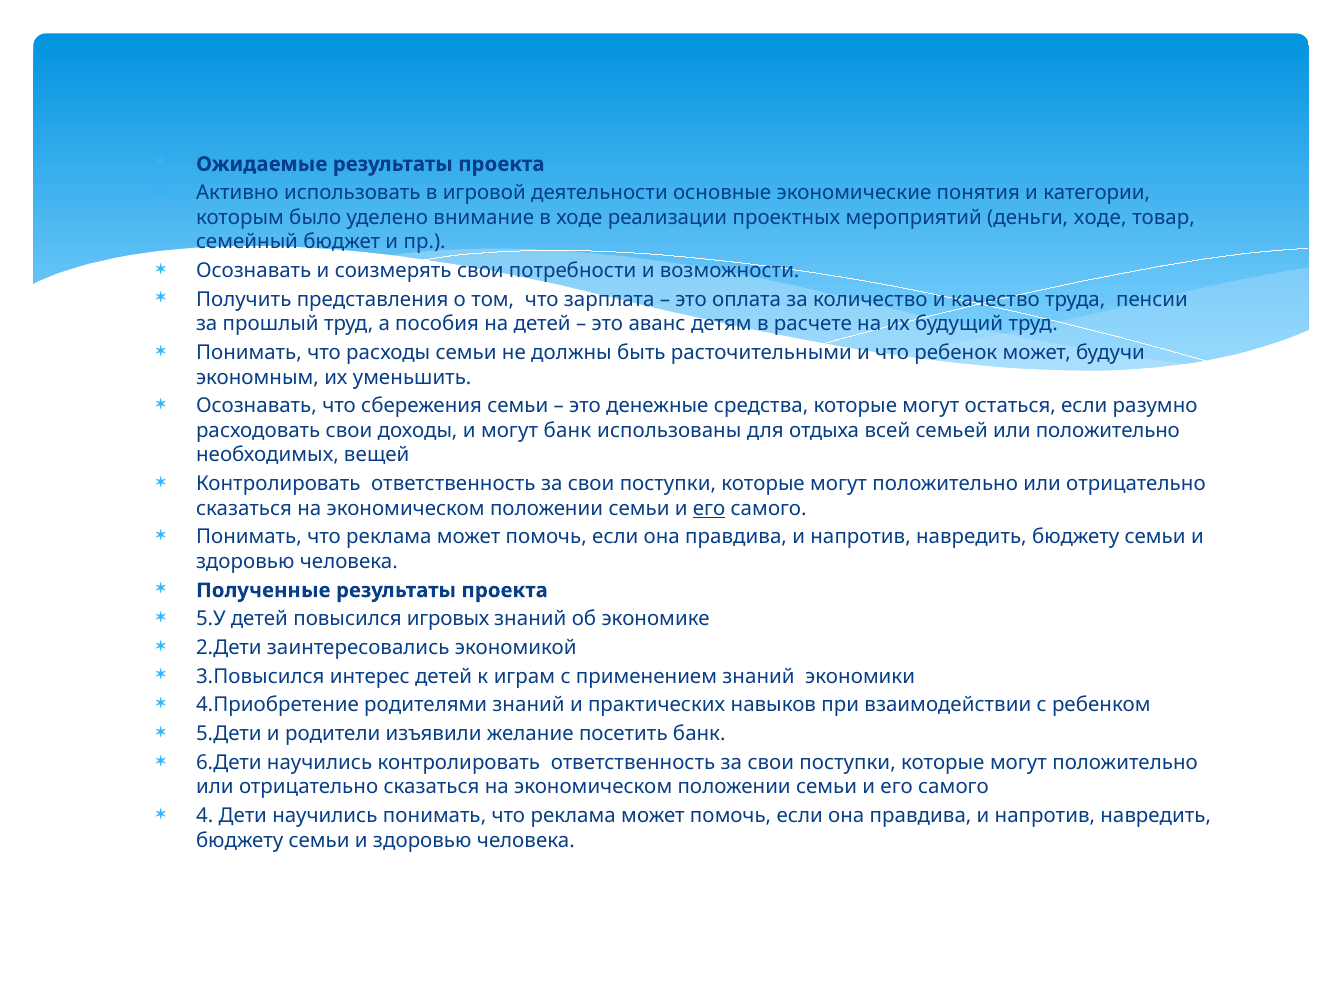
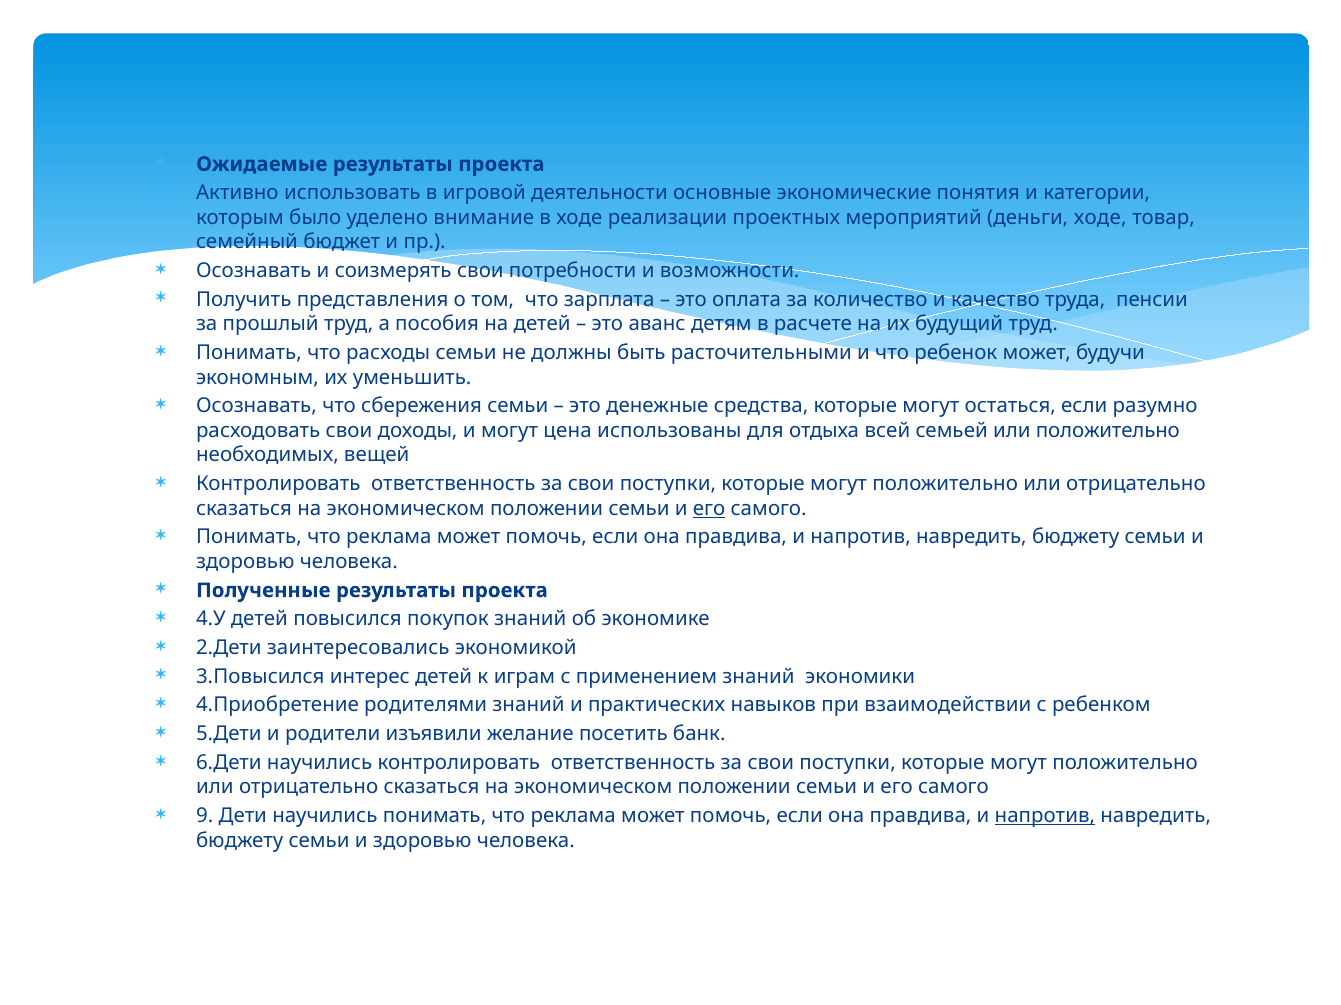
могут банк: банк -> цена (568, 431)
5.У: 5.У -> 4.У (211, 620)
игровых: игровых -> покупок (448, 620)
4: 4 -> 9 (205, 816)
напротив underline: none -> present (1045, 816)
